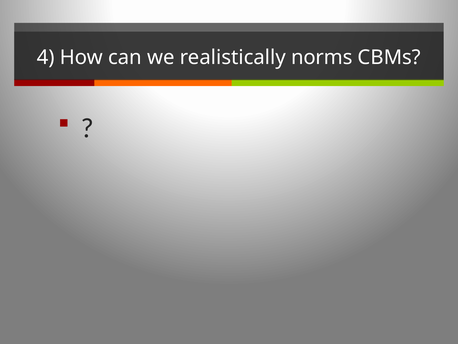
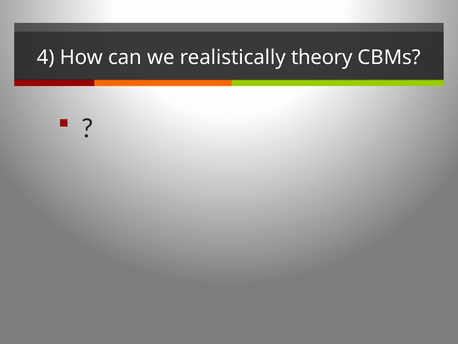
norms: norms -> theory (322, 57)
